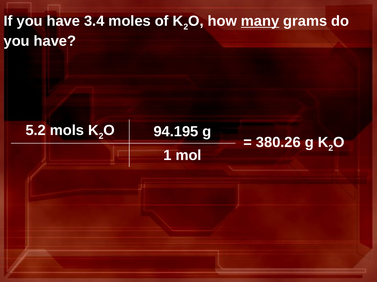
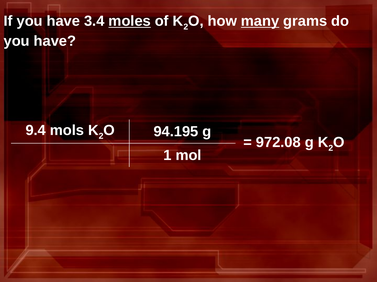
moles underline: none -> present (130, 21)
5.2: 5.2 -> 9.4 (36, 131)
380.26: 380.26 -> 972.08 (278, 143)
